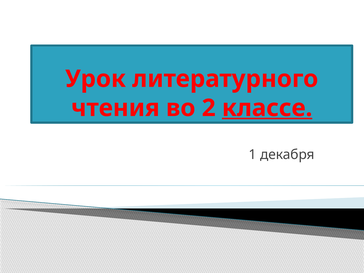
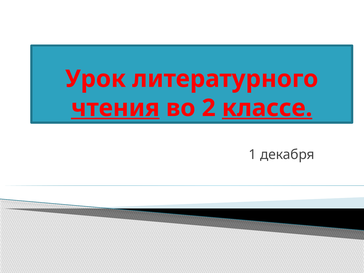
чтения underline: none -> present (115, 108)
